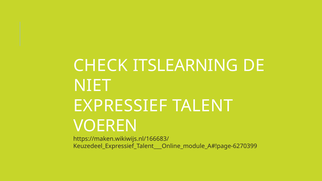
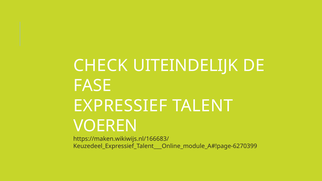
ITSLEARNING: ITSLEARNING -> UITEINDELIJK (185, 66)
NIET: NIET -> FASE (92, 86)
